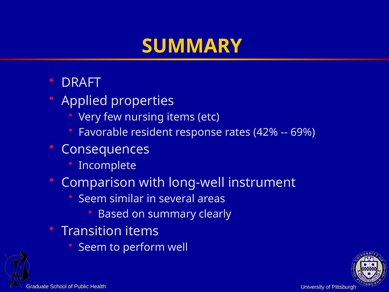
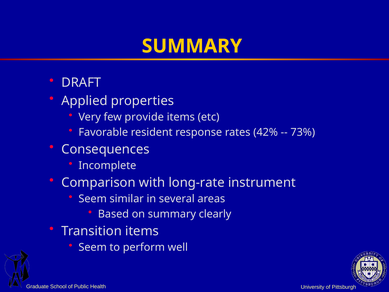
nursing: nursing -> provide (144, 117)
69%: 69% -> 73% (303, 132)
long-well: long-well -> long-rate (197, 182)
